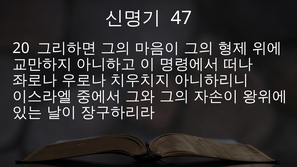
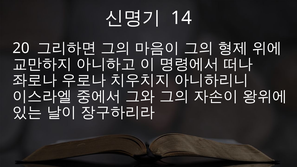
47: 47 -> 14 (181, 18)
